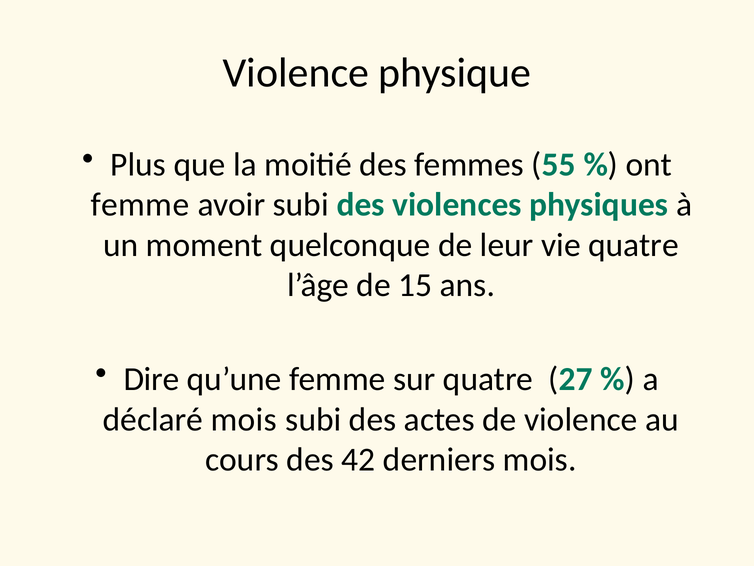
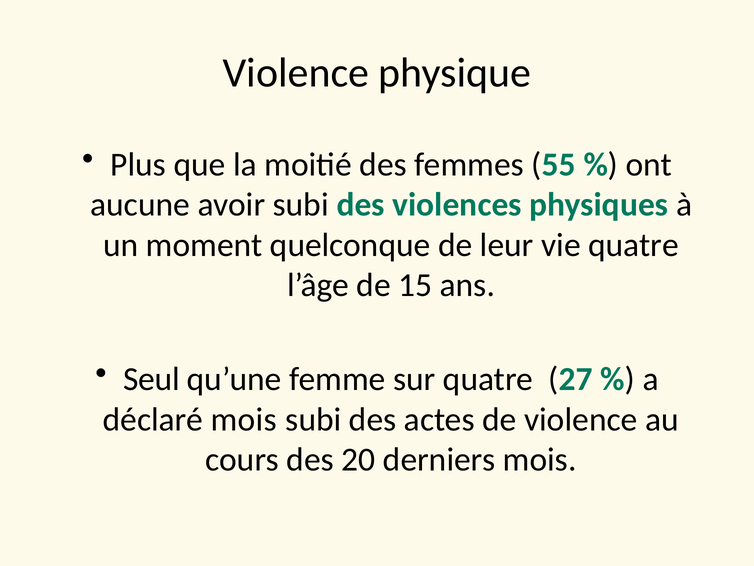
femme: femme -> aucune (140, 205)
Dire: Dire -> Seul (152, 379)
42: 42 -> 20 (358, 459)
